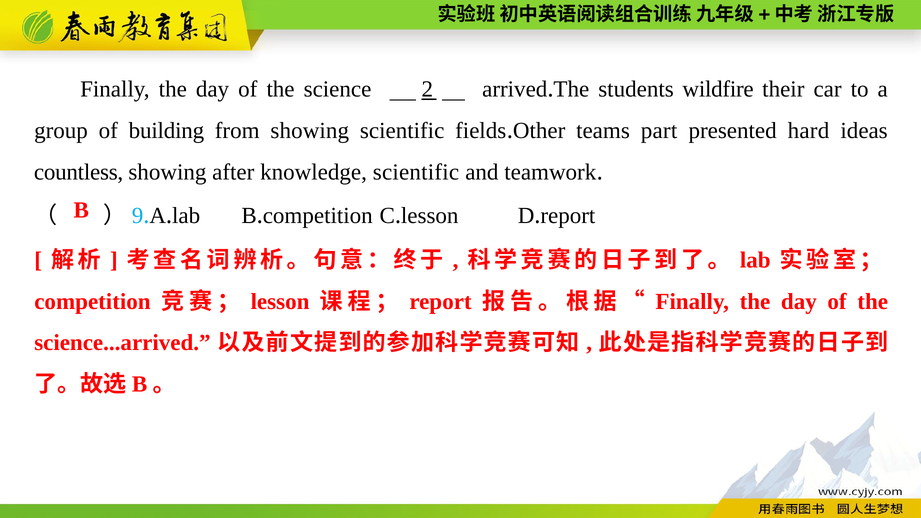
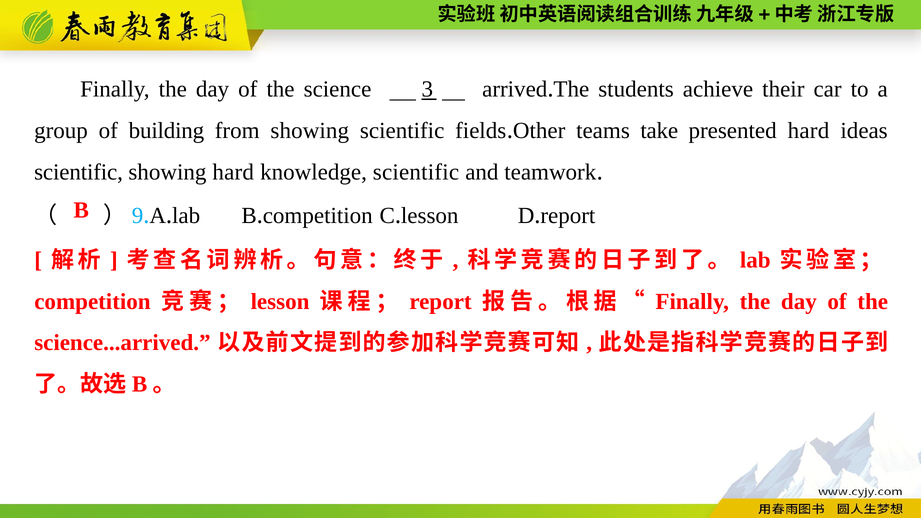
2: 2 -> 3 (427, 89)
wildfire: wildfire -> achieve (718, 89)
part: part -> take (659, 131)
countless: countless -> scientific (79, 172)
showing after: after -> hard (233, 172)
